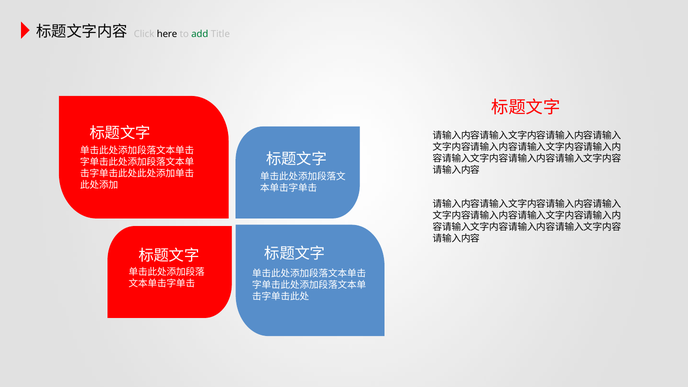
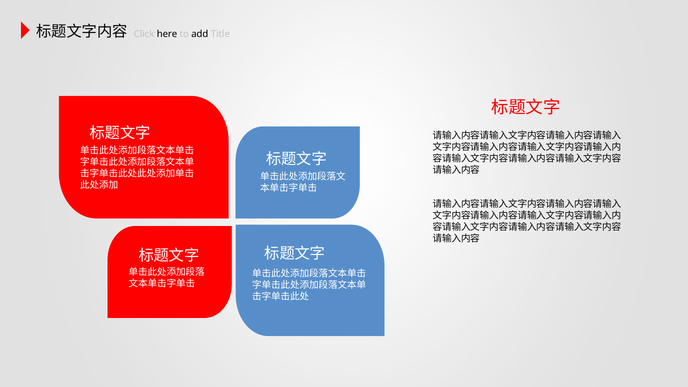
add colour: green -> black (200, 34)
